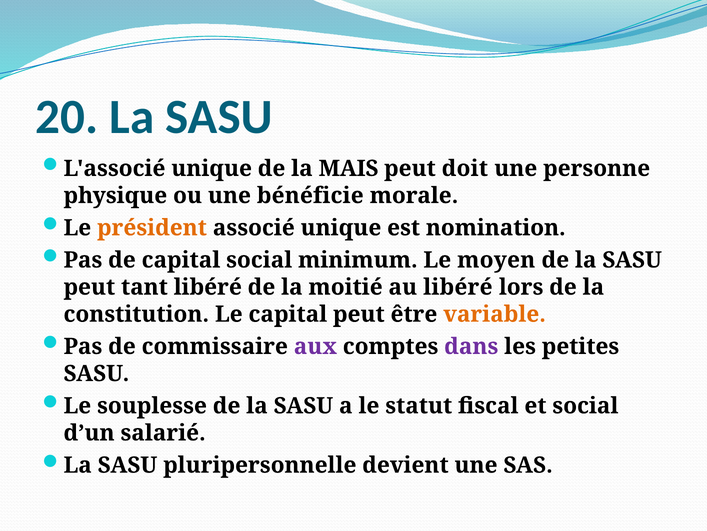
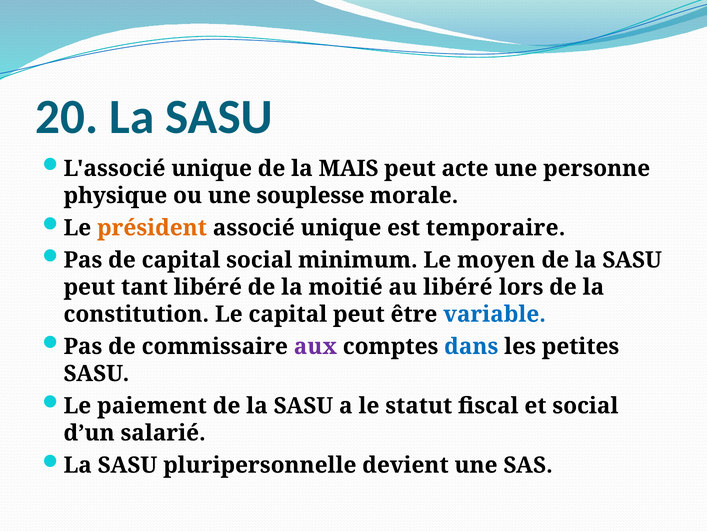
doit: doit -> acte (465, 168)
bénéficie: bénéficie -> souplesse (310, 195)
nomination: nomination -> temporaire (496, 228)
variable colour: orange -> blue (495, 314)
dans colour: purple -> blue (471, 346)
souplesse: souplesse -> paiement (152, 405)
